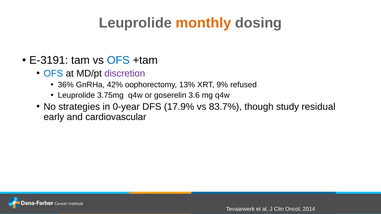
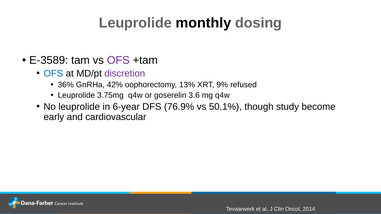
monthly colour: orange -> black (203, 23)
E-3191: E-3191 -> E-3589 (49, 60)
OFS colour: blue -> purple (118, 60)
No strategies: strategies -> leuprolide (79, 107)
0-year: 0-year -> 6-year (126, 107)
17.9%: 17.9% -> 76.9% (179, 107)
83.7%: 83.7% -> 50.1% (225, 107)
residual: residual -> become (319, 107)
